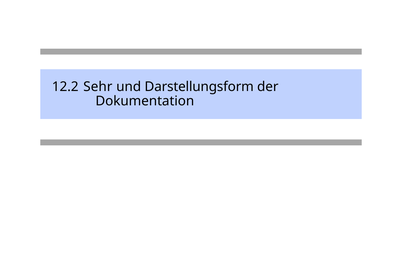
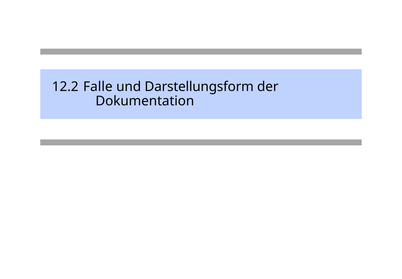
Sehr: Sehr -> Falle (98, 87)
